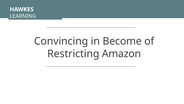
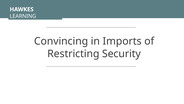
Become: Become -> Imports (122, 41)
Amazon: Amazon -> Security (121, 53)
